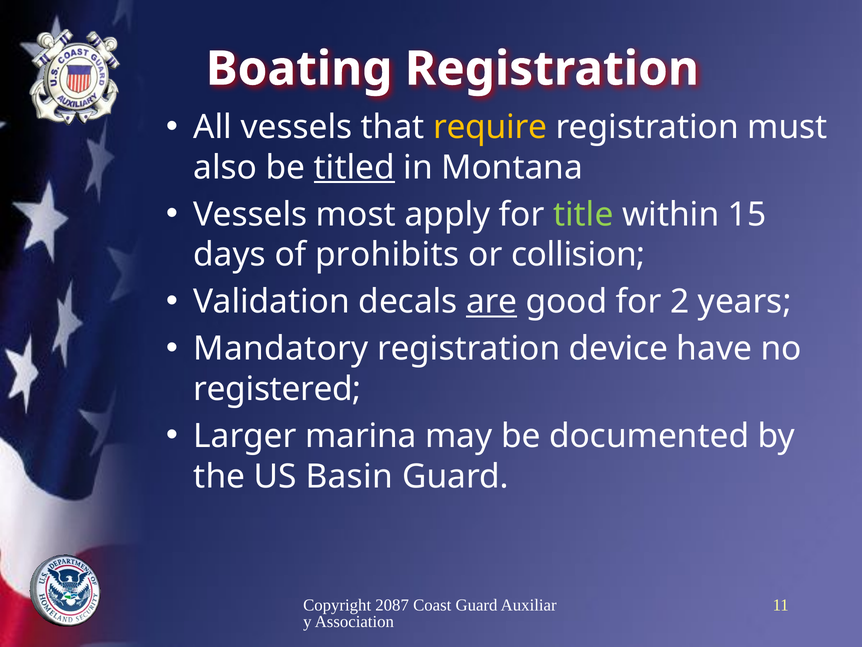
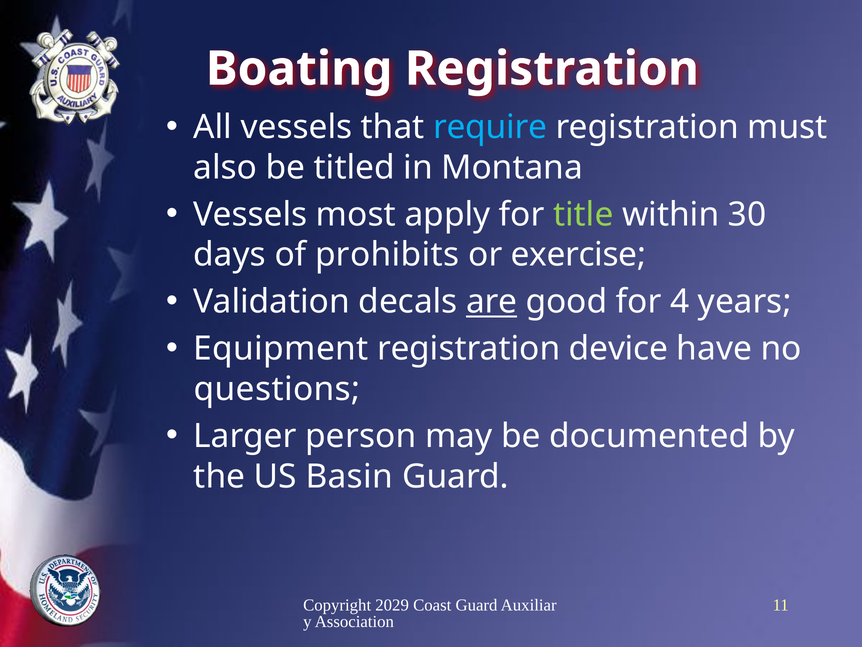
require colour: yellow -> light blue (490, 127)
titled underline: present -> none (354, 167)
15: 15 -> 30 (747, 214)
collision: collision -> exercise (578, 255)
2: 2 -> 4 (680, 302)
Mandatory: Mandatory -> Equipment (281, 349)
registered: registered -> questions (277, 389)
marina: marina -> person (361, 436)
2087: 2087 -> 2029 (392, 605)
